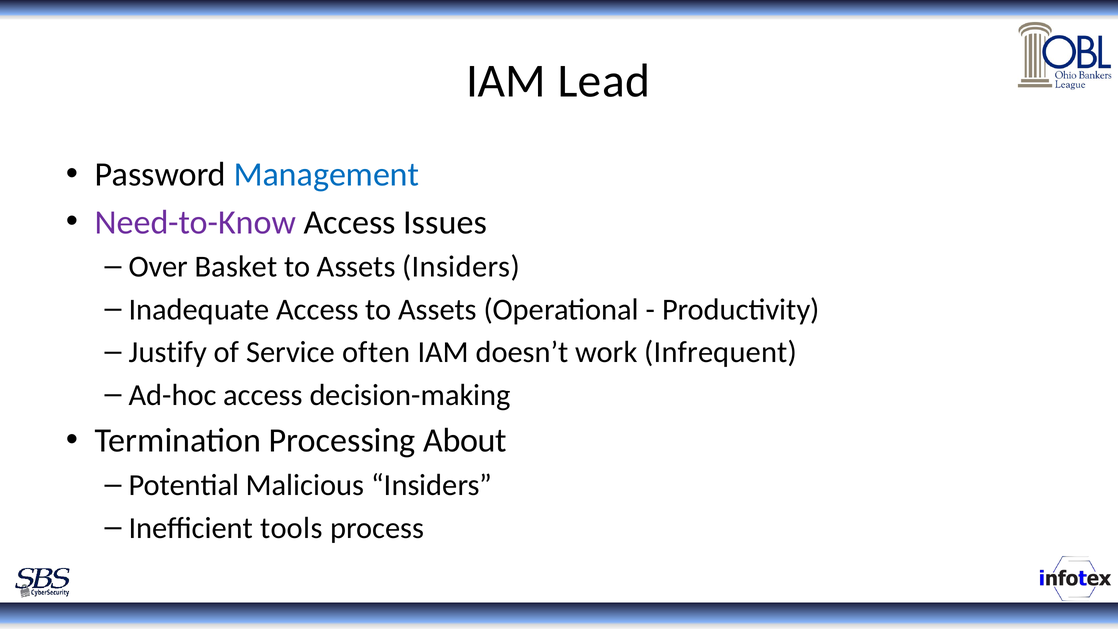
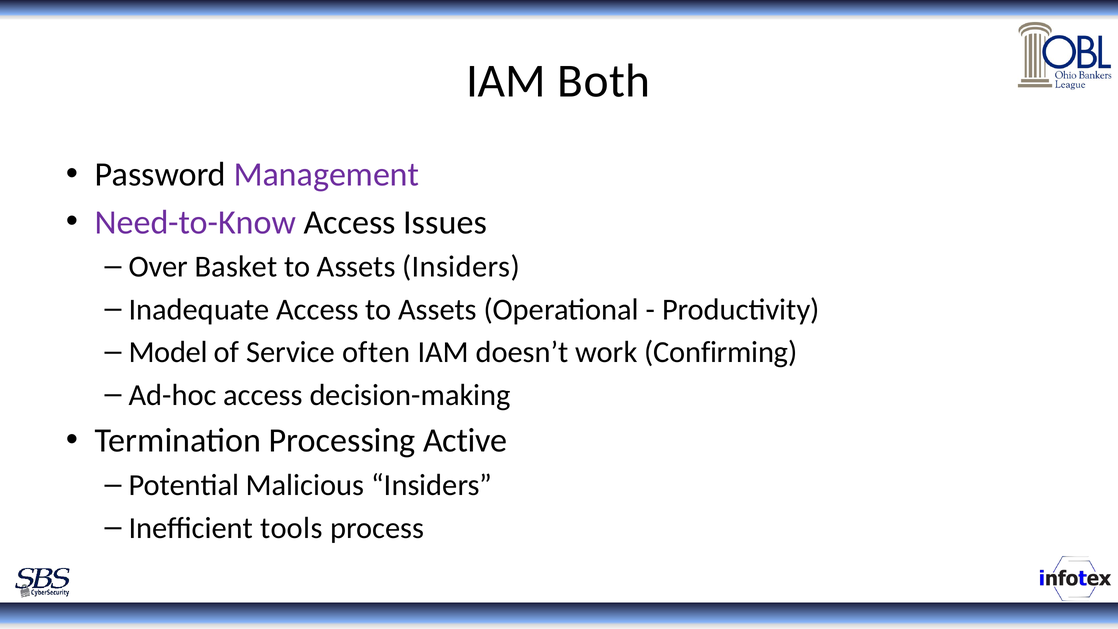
Lead: Lead -> Both (604, 81)
Management colour: blue -> purple (326, 175)
Justify: Justify -> Model (168, 352)
Infrequent: Infrequent -> Confirming (721, 352)
About: About -> Active (465, 441)
